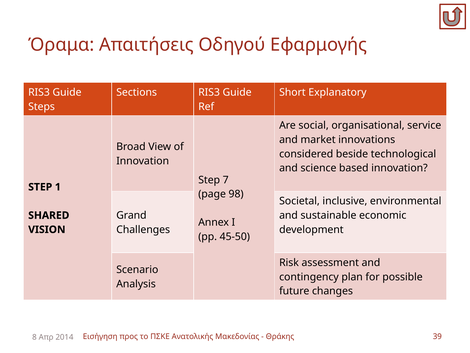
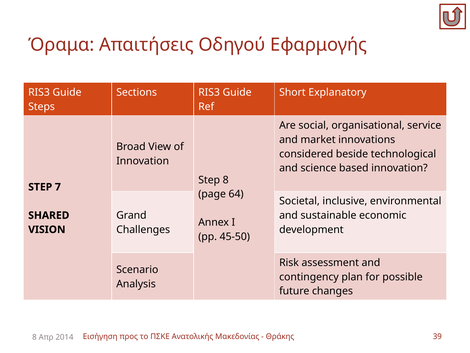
Step 7: 7 -> 8 (226, 180)
1: 1 -> 7 (58, 187)
98: 98 -> 64 (236, 194)
